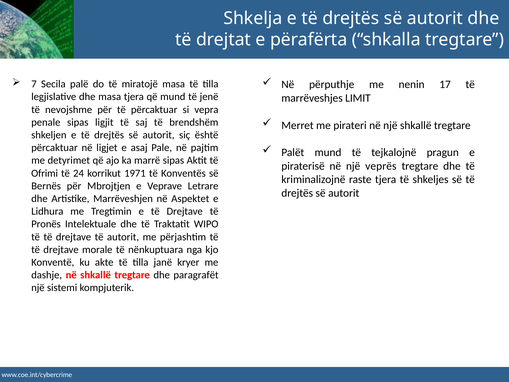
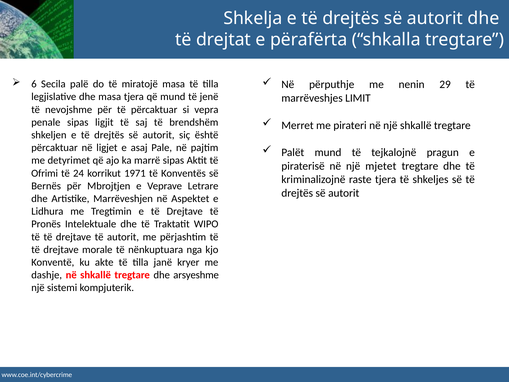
7: 7 -> 6 (34, 84)
17: 17 -> 29 (445, 85)
veprës: veprës -> mjetet (381, 166)
paragrafët: paragrafët -> arsyeshme (196, 275)
